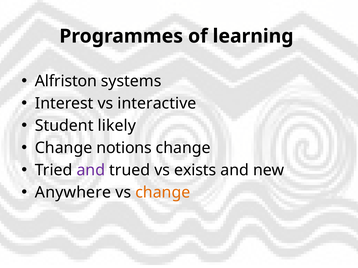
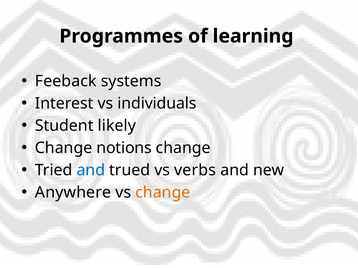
Alfriston: Alfriston -> Feeback (66, 81)
interactive: interactive -> individuals (157, 104)
and colour: purple -> blue (91, 170)
exists: exists -> verbs (195, 170)
